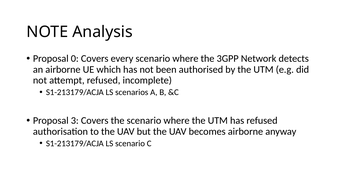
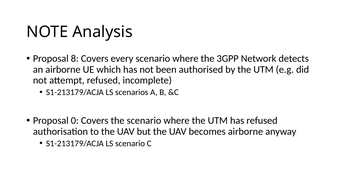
0: 0 -> 8 (75, 59)
3: 3 -> 0 (75, 121)
